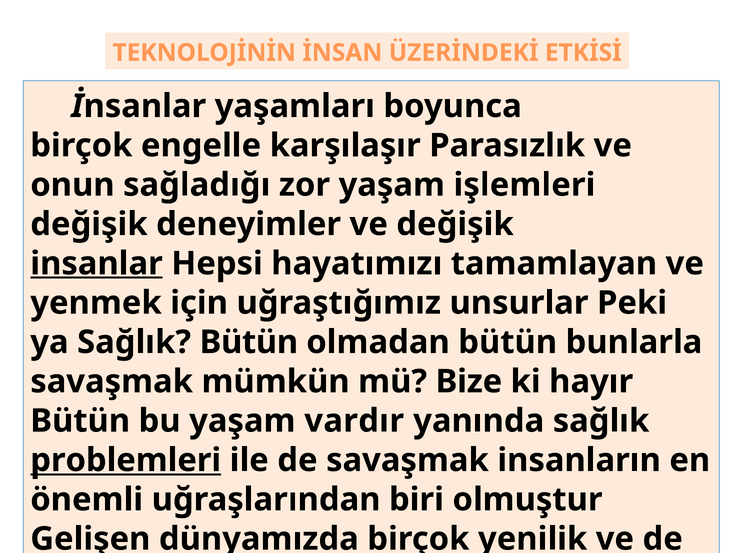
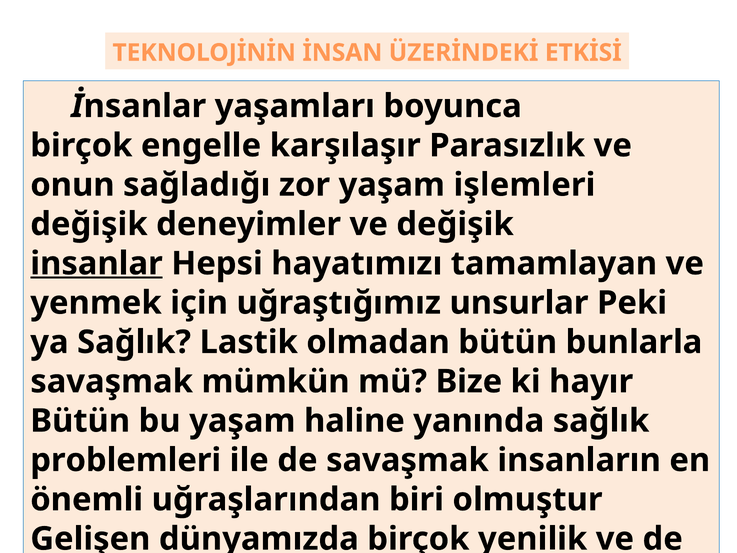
Sağlık Bütün: Bütün -> Lastik (249, 342)
vardır: vardır -> haline (354, 421)
problemleri underline: present -> none (126, 460)
